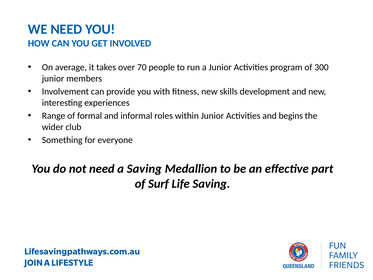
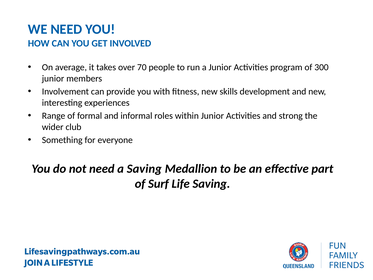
begins: begins -> strong (291, 116)
